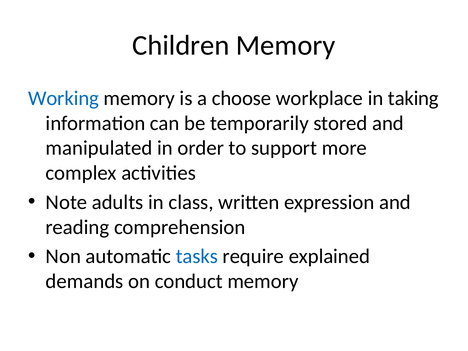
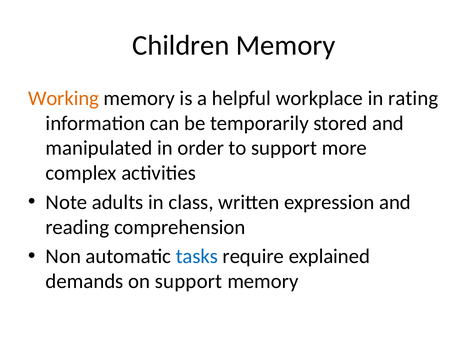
Working colour: blue -> orange (64, 98)
choose: choose -> helpful (241, 98)
taking: taking -> rating (413, 98)
on conduct: conduct -> support (189, 281)
